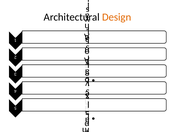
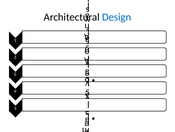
Design colour: orange -> blue (117, 17)
